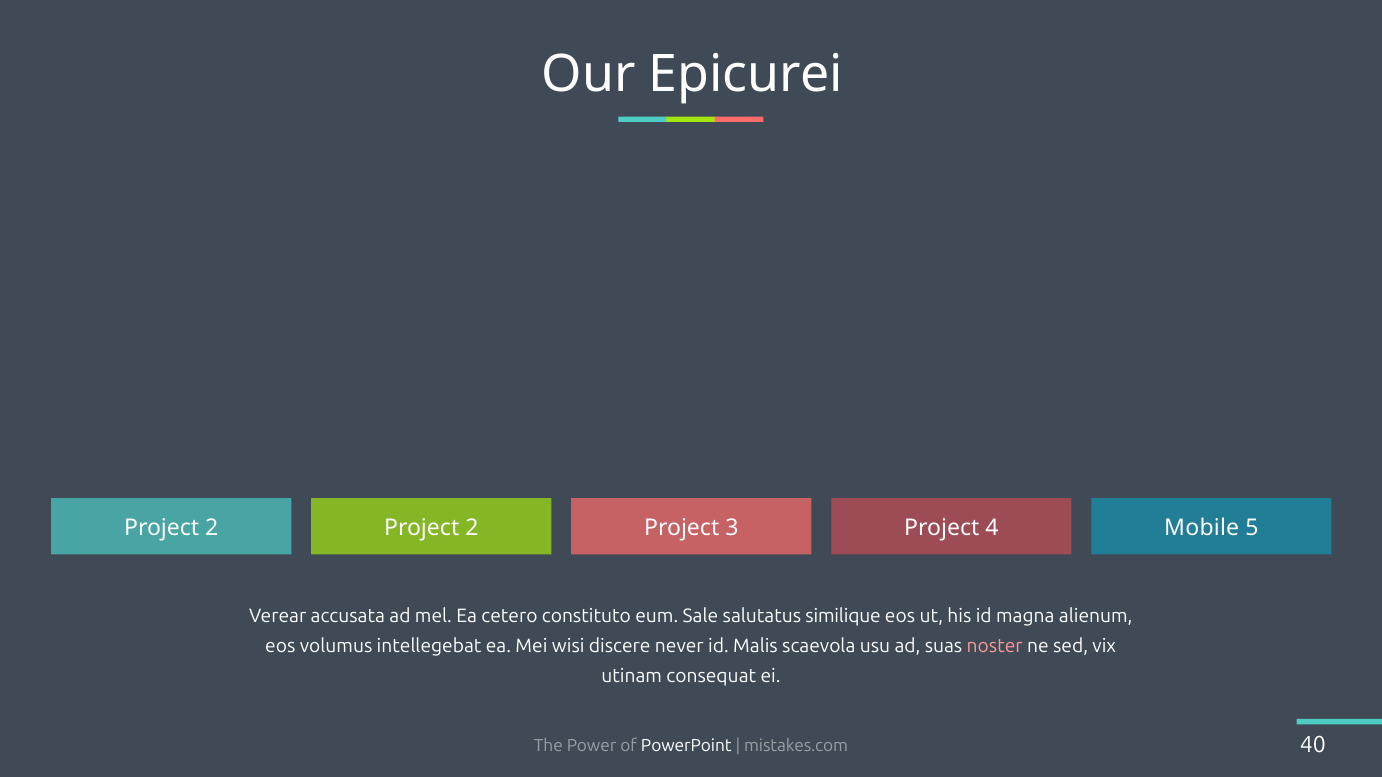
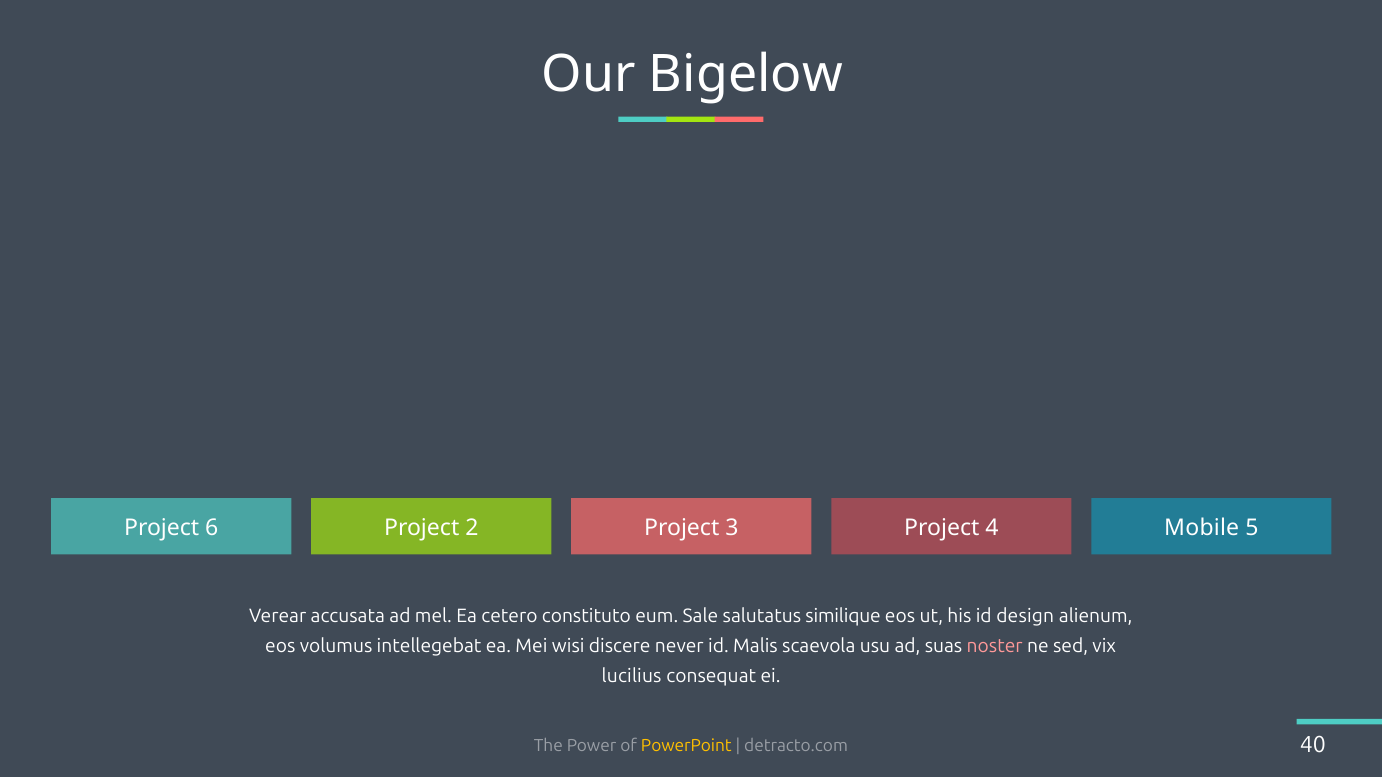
Epicurei: Epicurei -> Bigelow (746, 74)
2: 2 -> 6 (212, 528)
magna: magna -> design (1025, 617)
utinam: utinam -> lucilius (632, 677)
PowerPoint colour: white -> yellow (686, 746)
mistakes.com: mistakes.com -> detracto.com (796, 746)
